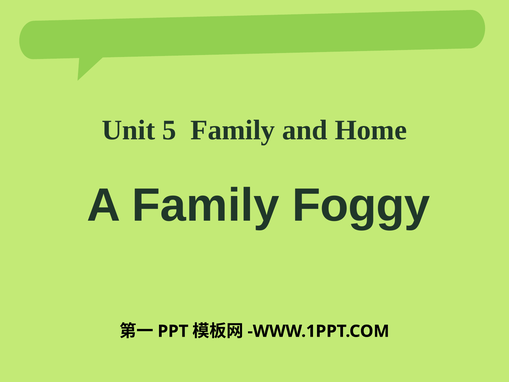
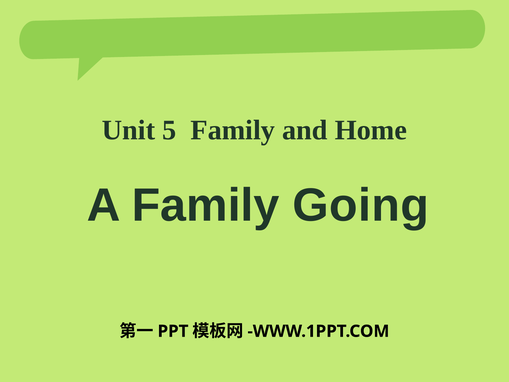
Foggy: Foggy -> Going (361, 205)
